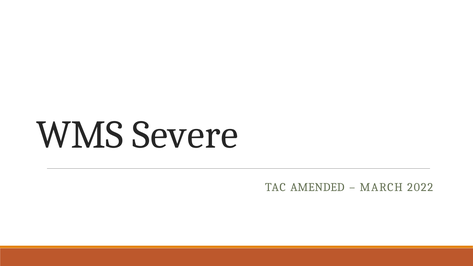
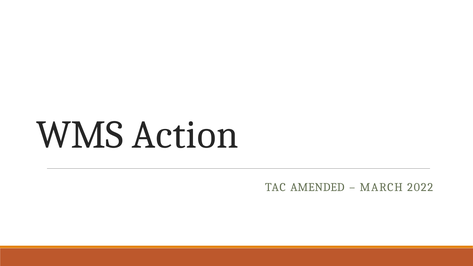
Severe: Severe -> Action (185, 135)
